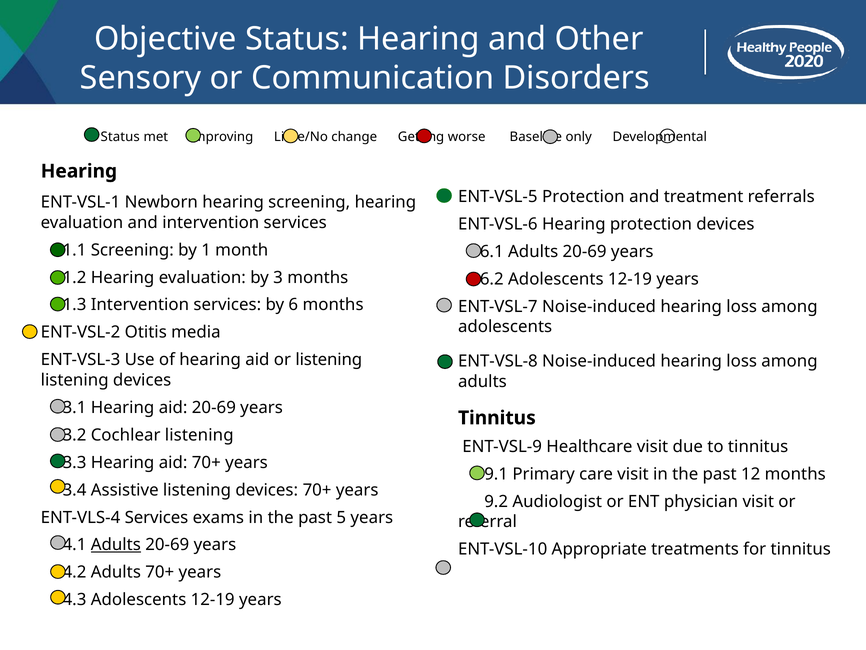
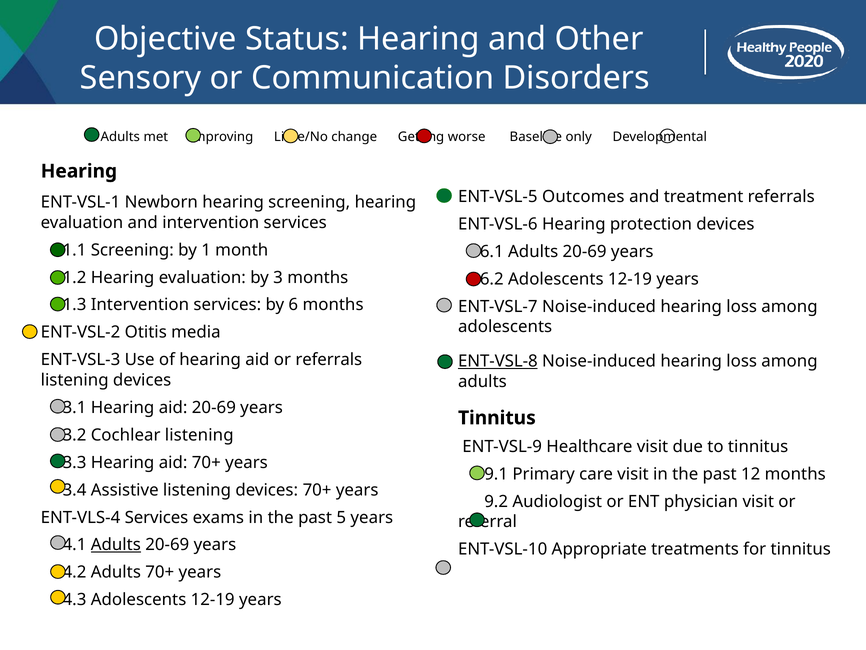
Status: Status -> Adults (120, 137)
ENT-VSL-5 Protection: Protection -> Outcomes (583, 196)
or listening: listening -> referrals (329, 360)
ENT-VSL-8 underline: none -> present (498, 361)
